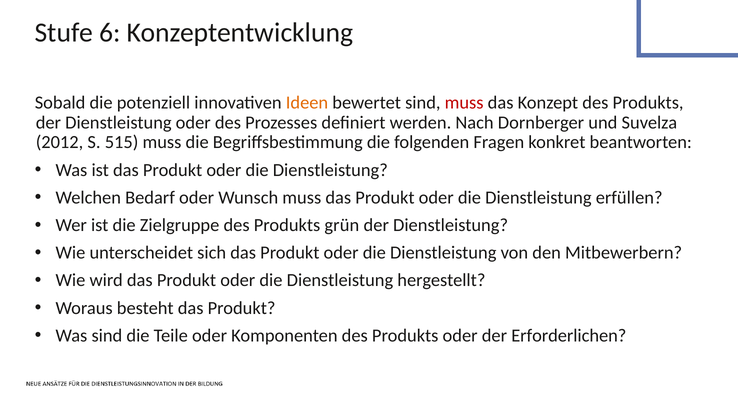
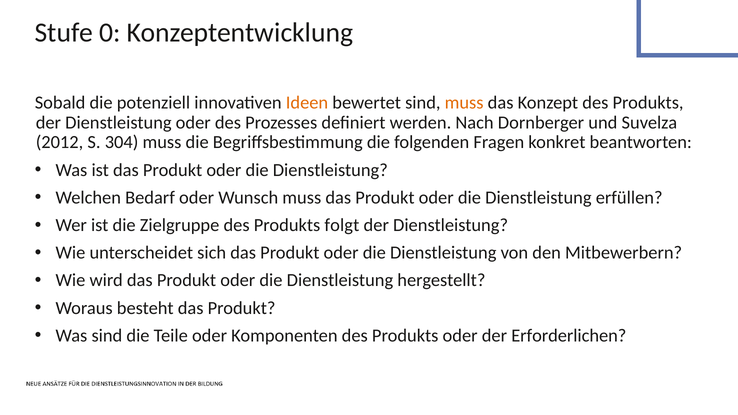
6: 6 -> 0 (110, 32)
muss colour: red -> orange (464, 103)
515: 515 -> 304 (122, 142)
grün: grün -> folgt (342, 225)
